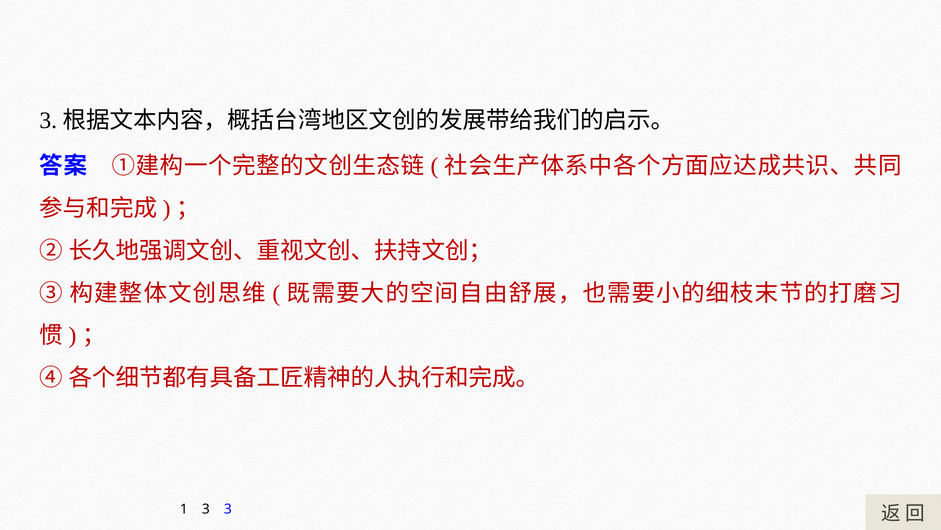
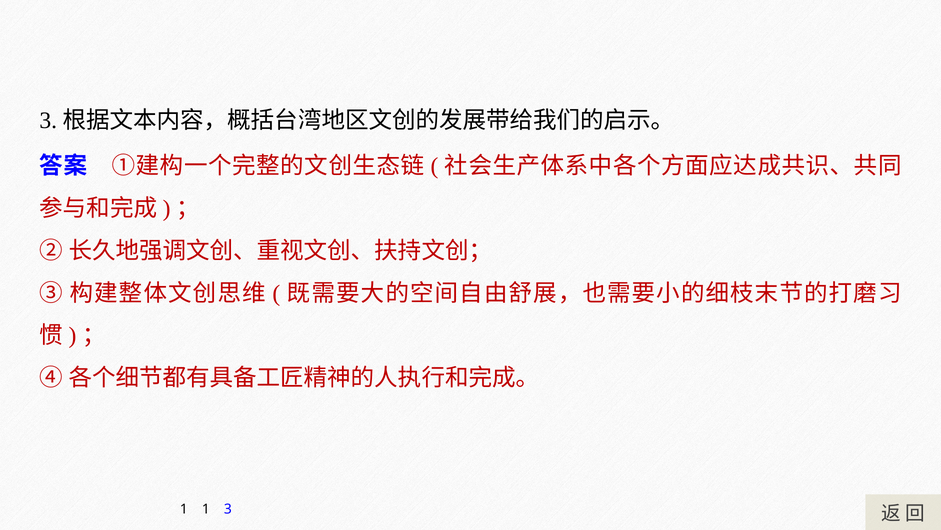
1 3: 3 -> 1 (206, 509)
